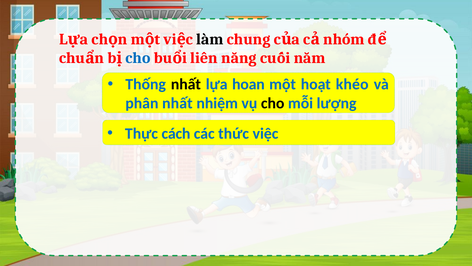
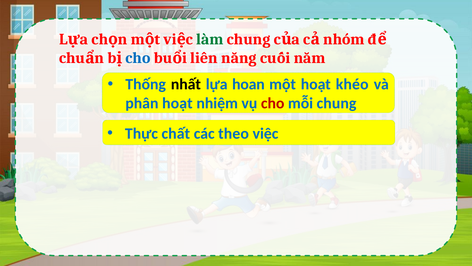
làm colour: black -> green (210, 39)
phân nhất: nhất -> hoạt (177, 103)
cho colour: black -> red (273, 103)
mỗi lượng: lượng -> chung (337, 103)
cách: cách -> chất (176, 133)
thức: thức -> theo (234, 133)
